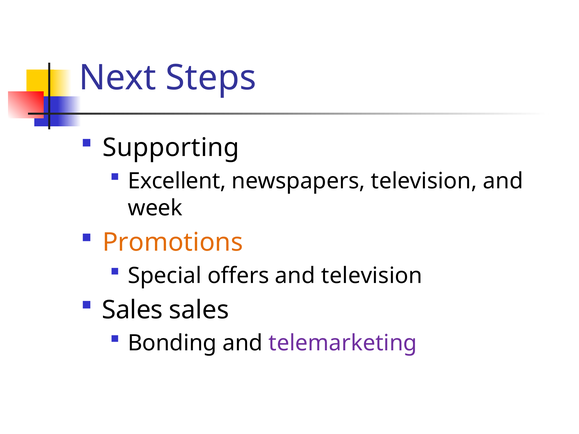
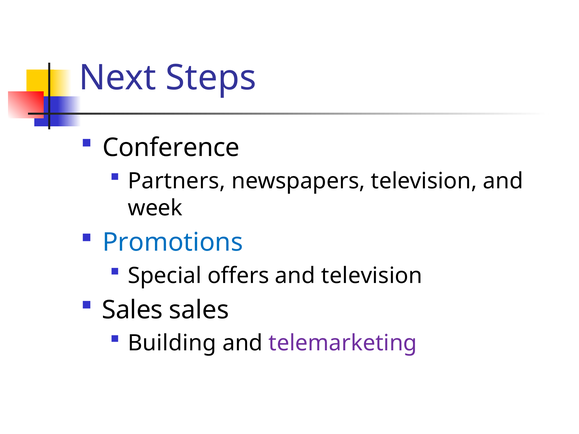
Supporting: Supporting -> Conference (171, 148)
Excellent: Excellent -> Partners (177, 181)
Promotions colour: orange -> blue (173, 243)
Bonding: Bonding -> Building (172, 343)
